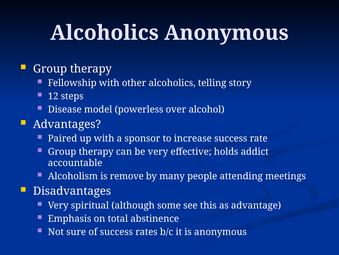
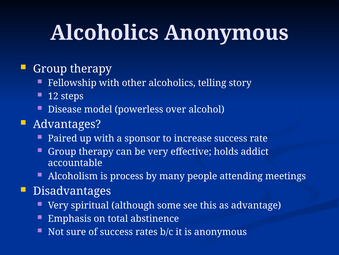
remove: remove -> process (127, 176)
